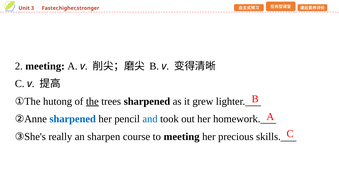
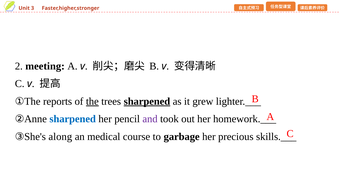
hutong: hutong -> reports (58, 101)
sharpened underline: none -> present (147, 101)
and colour: blue -> purple (150, 119)
really: really -> along (60, 136)
sharpen: sharpen -> medical (104, 136)
to meeting: meeting -> garbage (182, 136)
